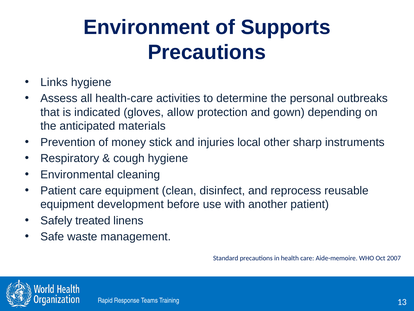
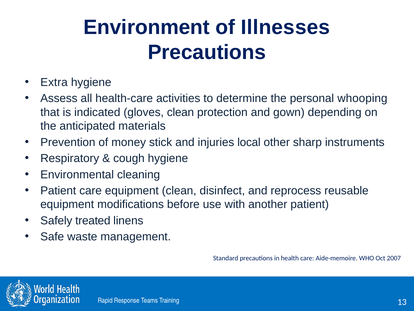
Supports: Supports -> Illnesses (285, 27)
Links: Links -> Extra (54, 82)
outbreaks: outbreaks -> whooping (362, 98)
gloves allow: allow -> clean (180, 112)
development: development -> modifications (131, 204)
